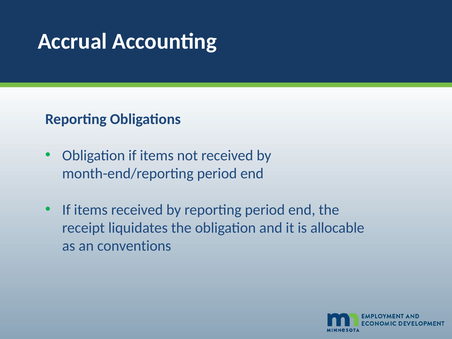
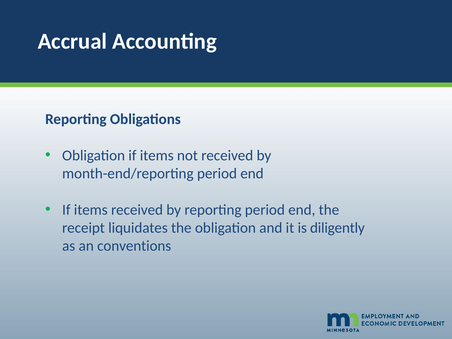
allocable: allocable -> diligently (337, 228)
